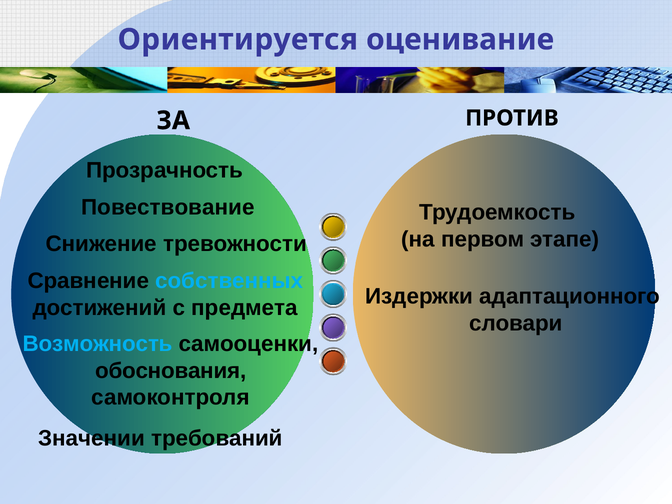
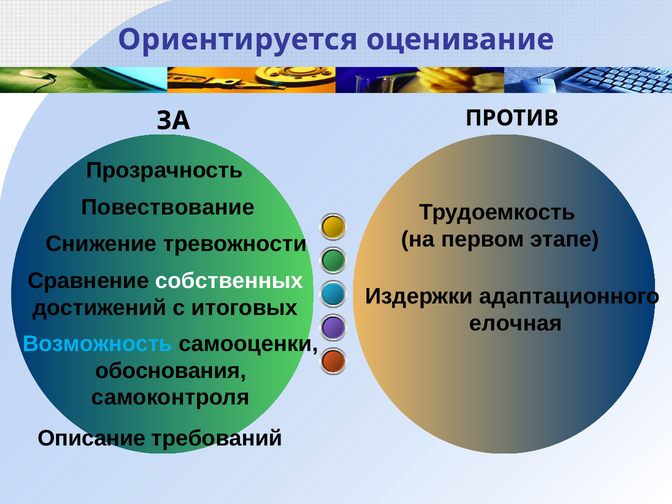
собственных colour: light blue -> white (229, 281)
предмета: предмета -> итоговых (245, 308)
словари: словари -> елочная (516, 323)
Значении: Значении -> Описание (92, 438)
